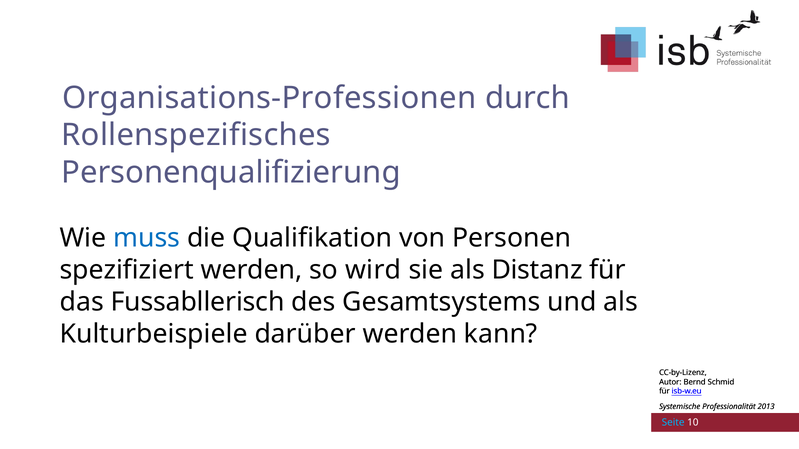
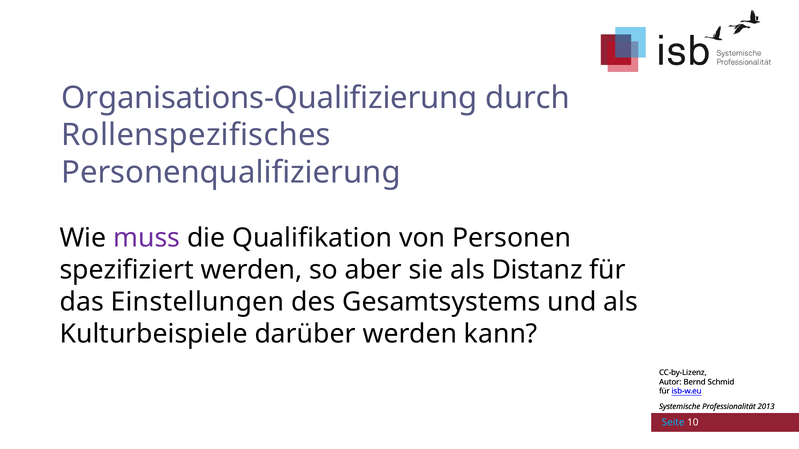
Organisations-Professionen: Organisations-Professionen -> Organisations-Qualifizierung (269, 98)
muss colour: blue -> purple (147, 238)
wird: wird -> aber (373, 270)
Fussabllerisch: Fussabllerisch -> Einstellungen (197, 302)
